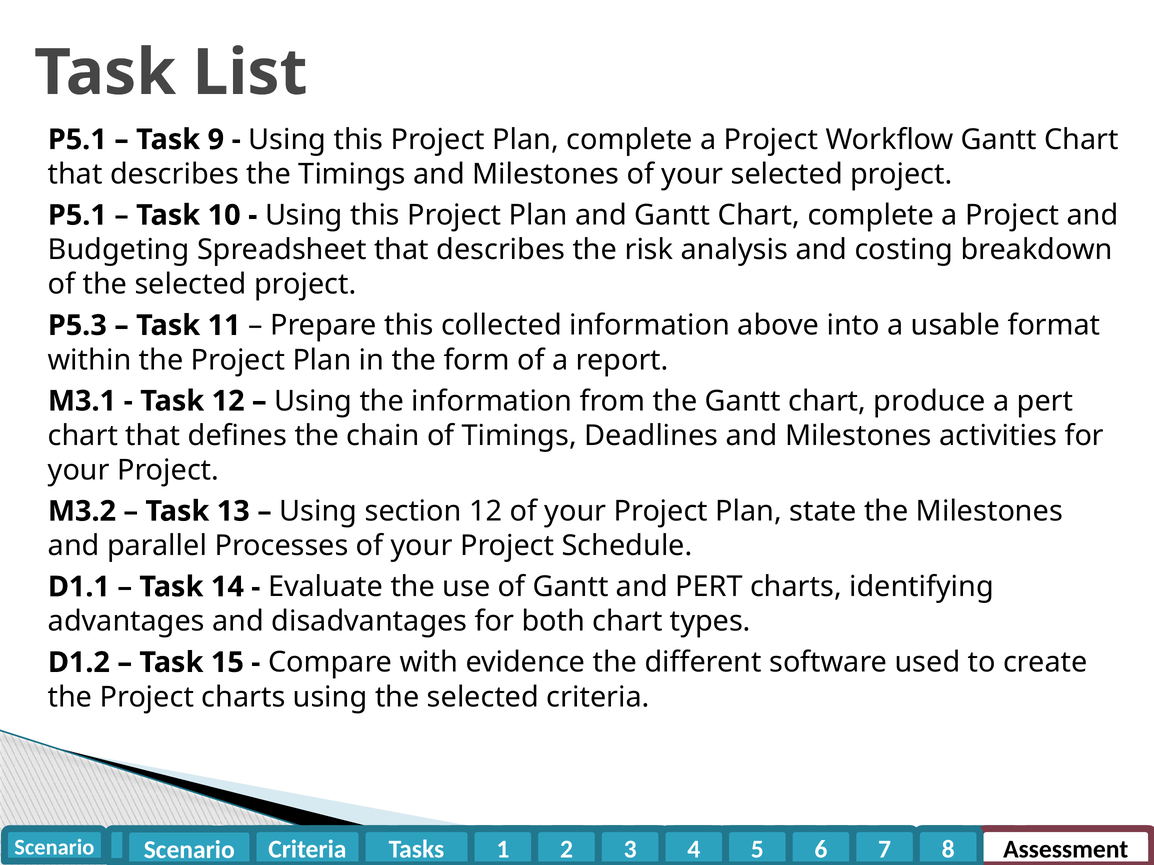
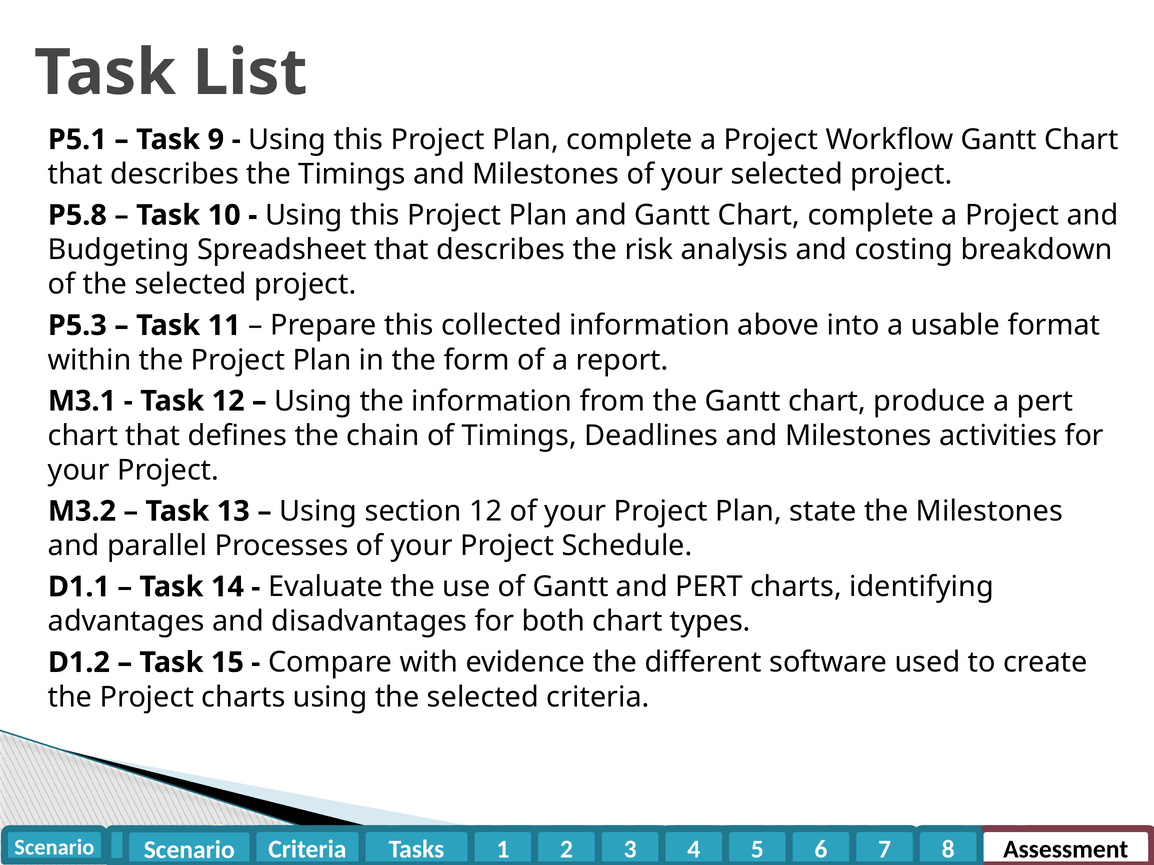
P5.1: P5.1 -> P5.8 (77, 215)
